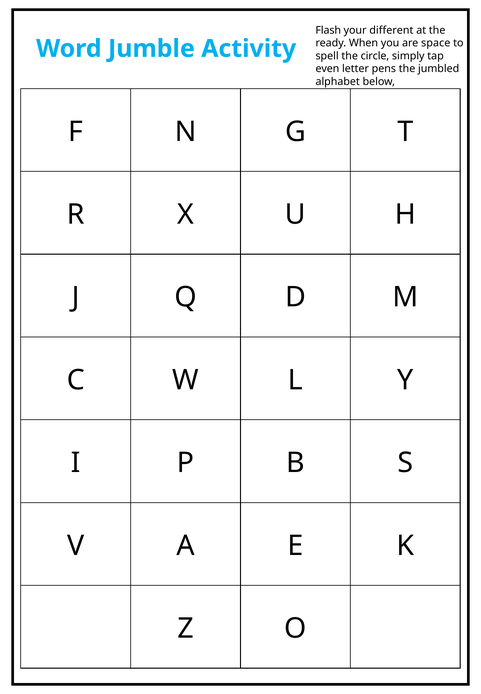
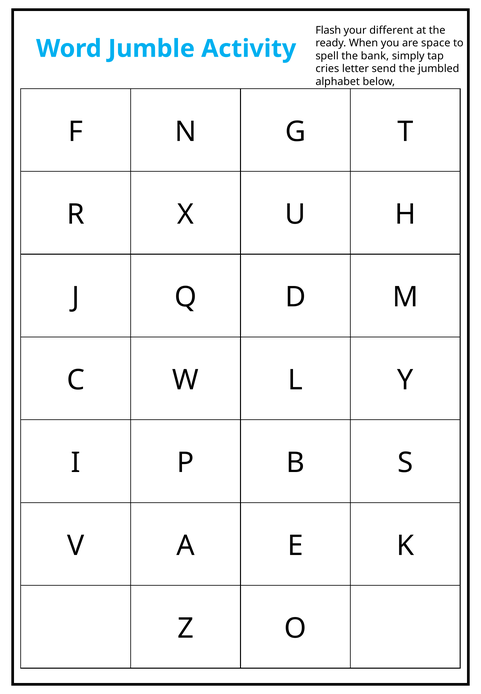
circle: circle -> bank (375, 56)
even: even -> cries (327, 69)
pens: pens -> send (384, 69)
